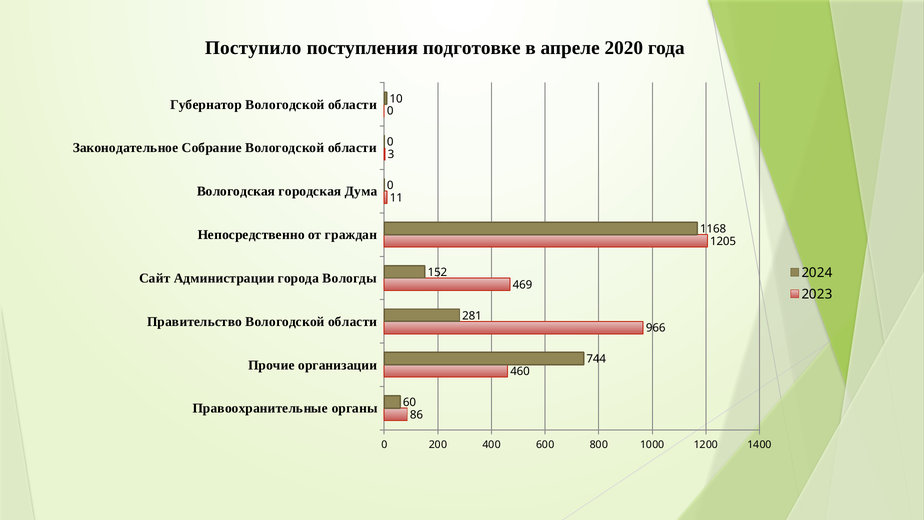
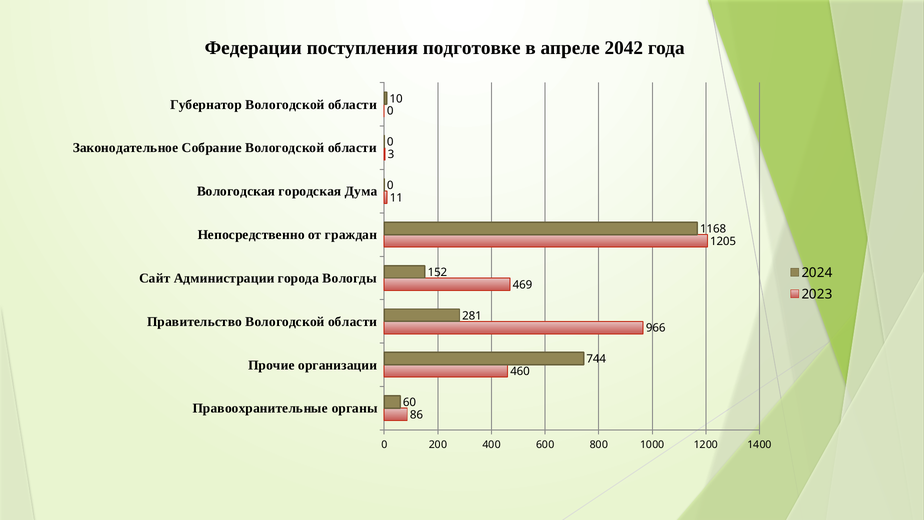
Поступило: Поступило -> Федерации (253, 48)
2020: 2020 -> 2042 (624, 48)
